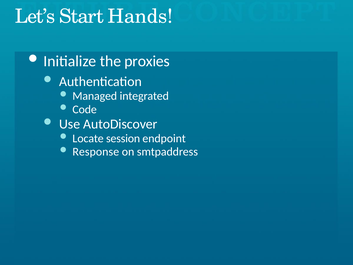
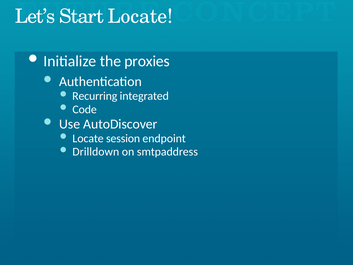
Start Hands: Hands -> Locate (140, 16)
Managed: Managed -> Recurring (95, 96)
Response: Response -> Drilldown (96, 152)
